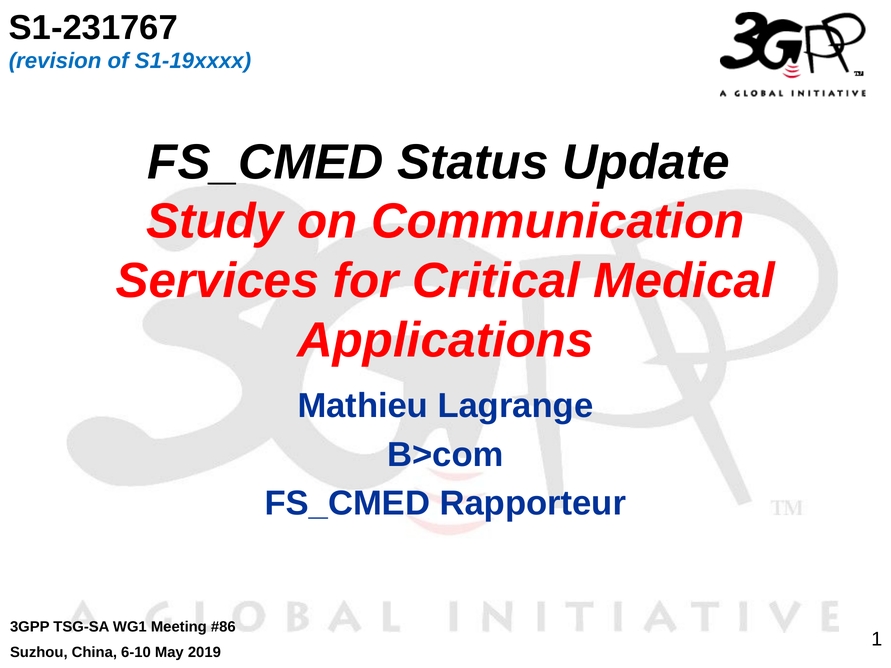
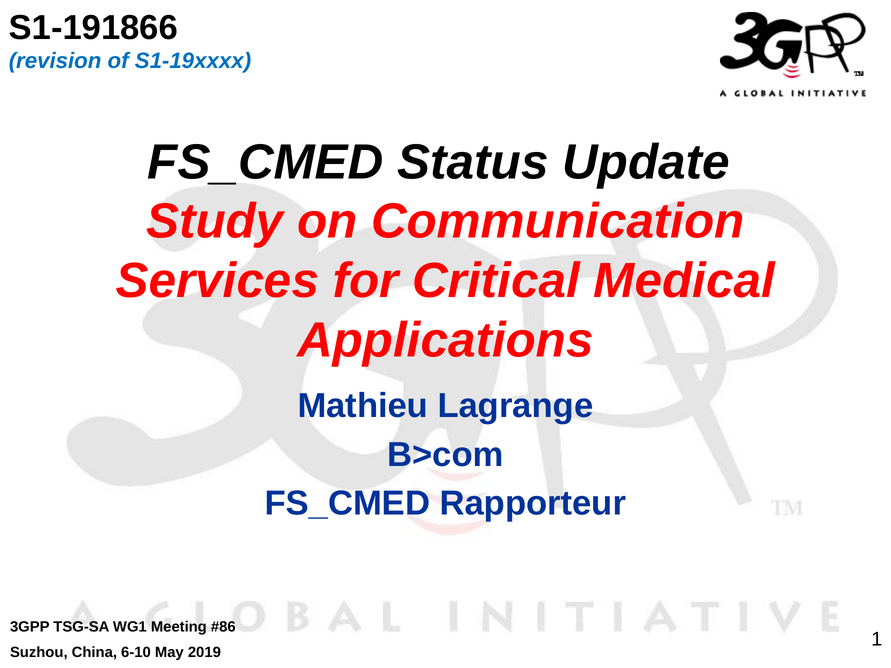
S1-231767: S1-231767 -> S1-191866 (93, 28)
